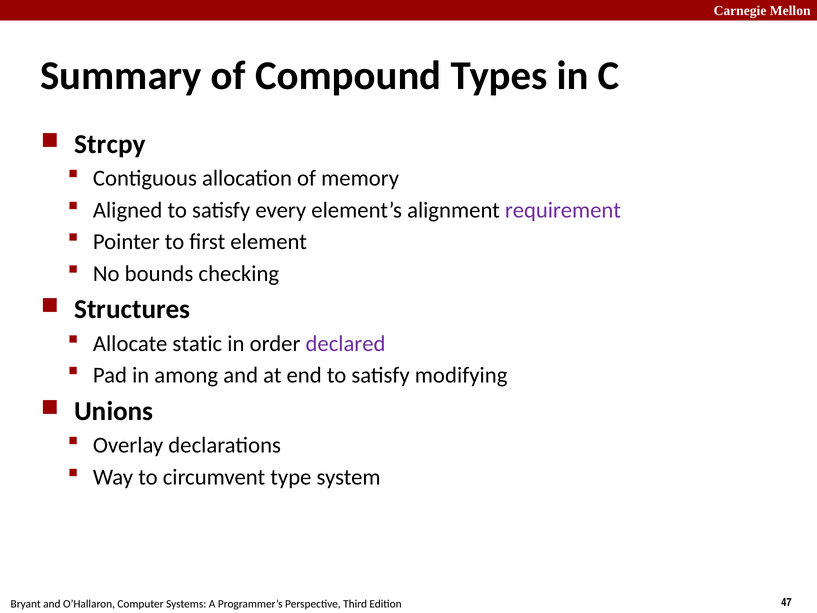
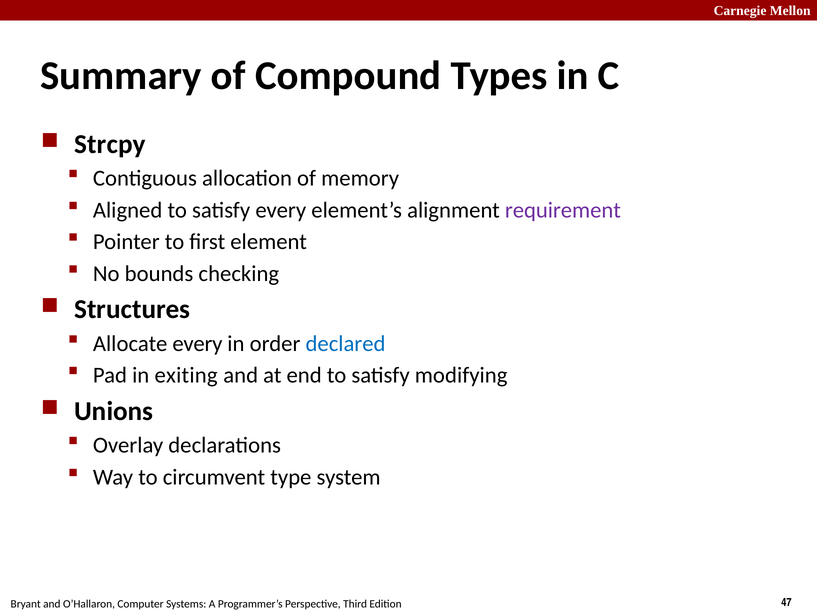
Allocate static: static -> every (197, 343)
declared colour: purple -> blue (346, 343)
among: among -> exiting (186, 375)
